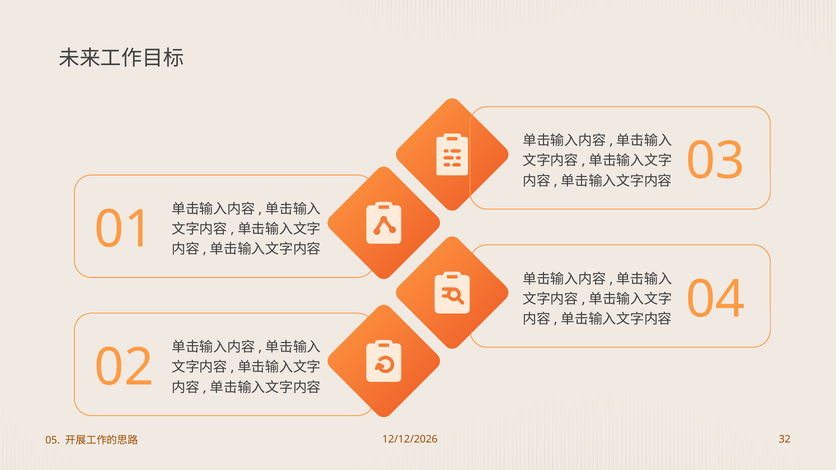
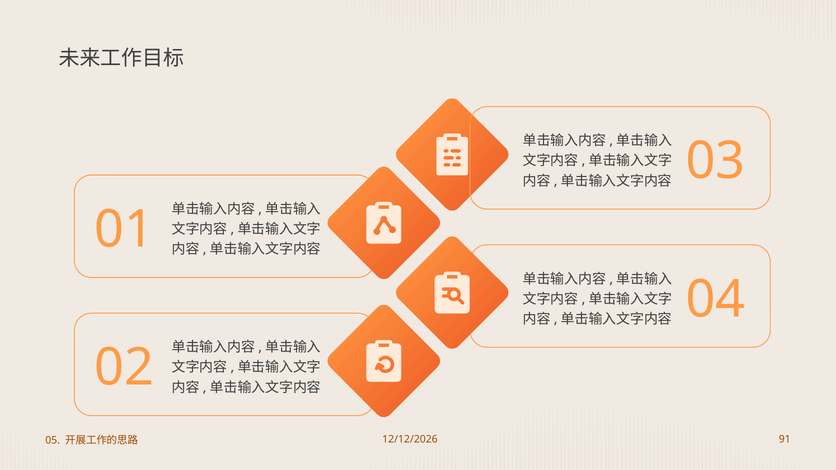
32: 32 -> 91 (785, 439)
